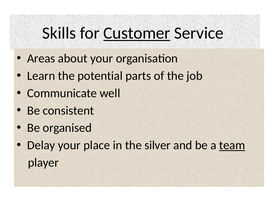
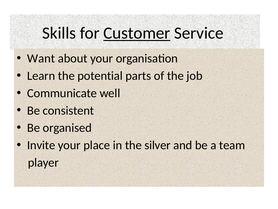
Areas: Areas -> Want (41, 58)
Delay: Delay -> Invite (41, 145)
team underline: present -> none (232, 145)
